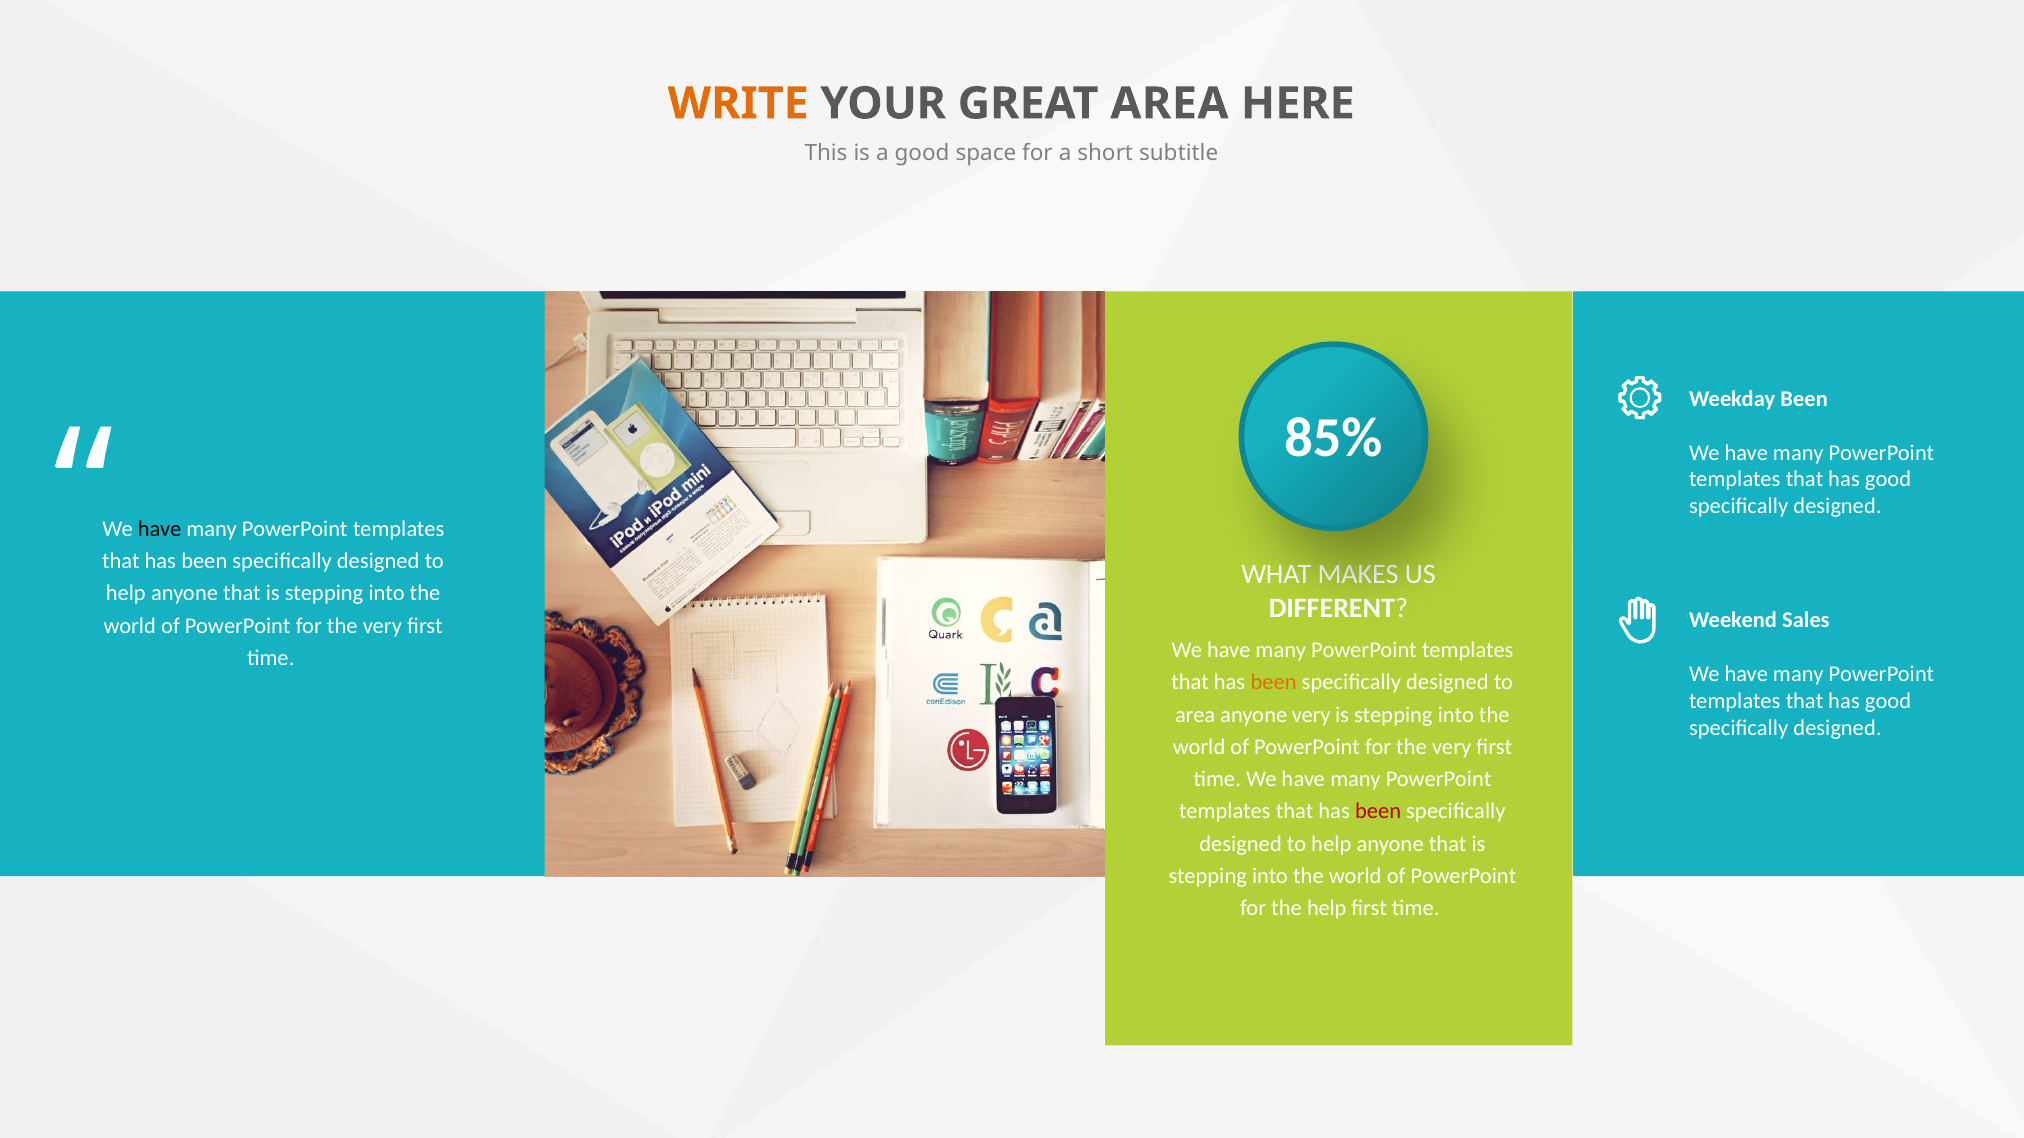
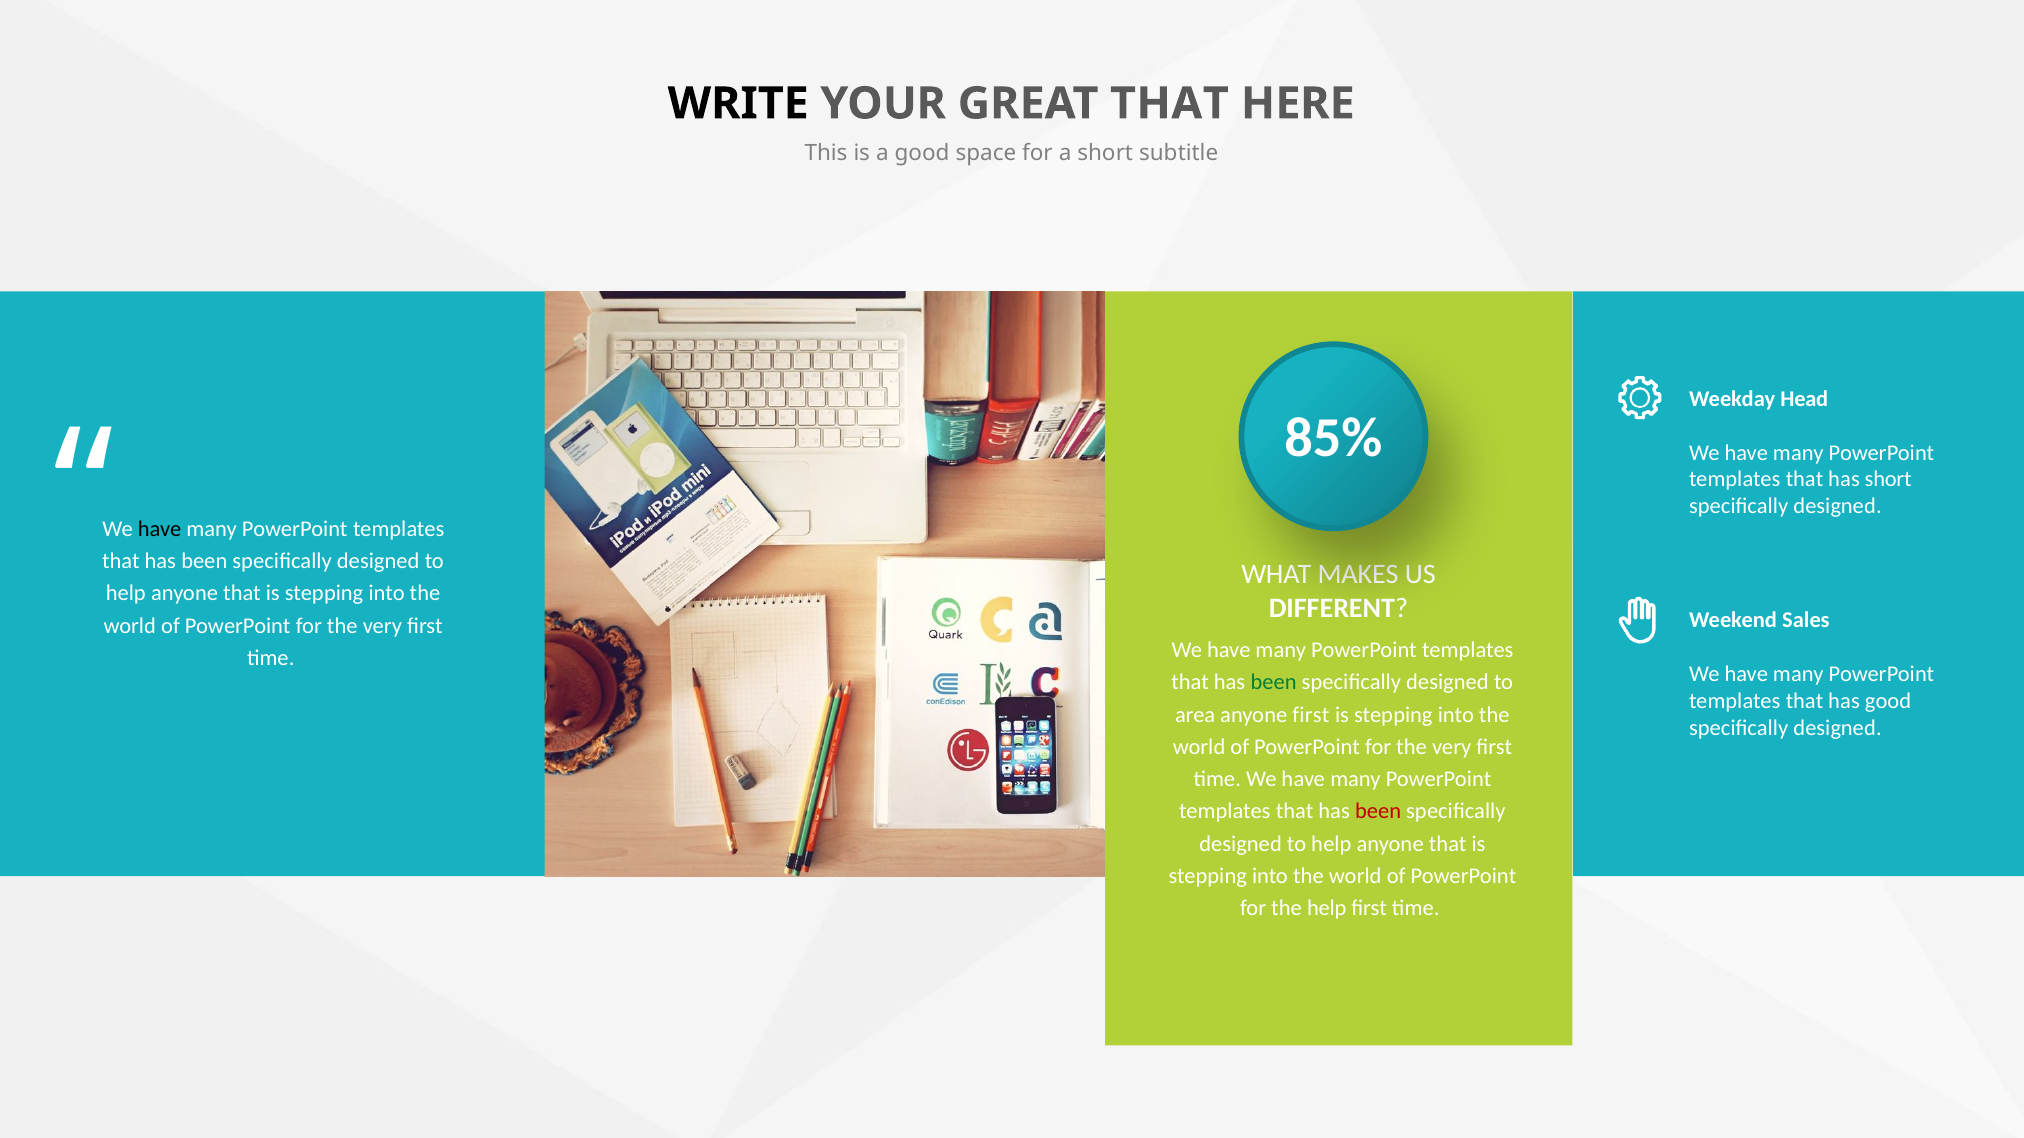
WRITE colour: orange -> black (738, 104)
GREAT AREA: AREA -> THAT (1169, 104)
Weekday Been: Been -> Head (1804, 399)
good: good -> short (1888, 480)
been colour: orange -> green (1274, 683)
anyone very: very -> first (1311, 715)
